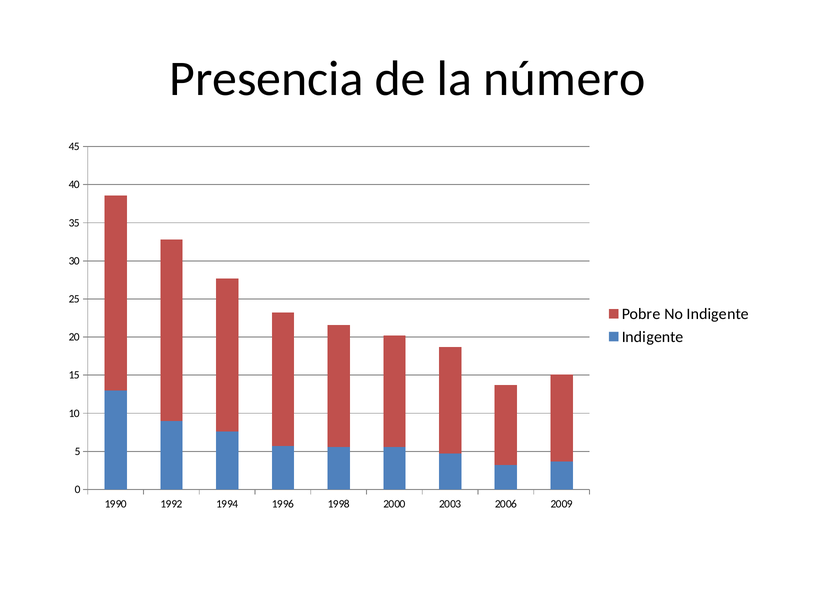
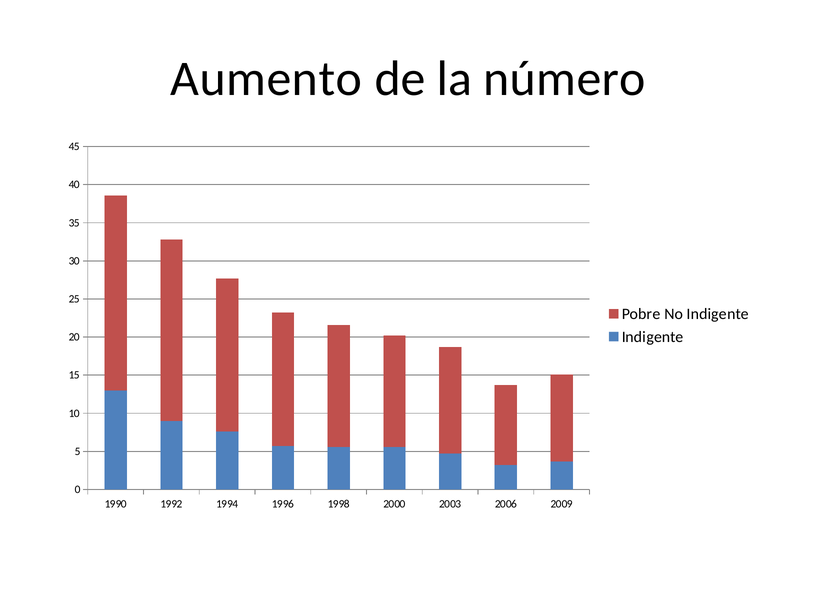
Presencia: Presencia -> Aumento (266, 79)
